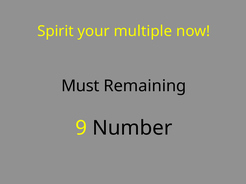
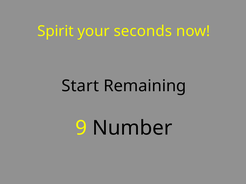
multiple: multiple -> seconds (143, 31)
Must: Must -> Start (80, 86)
